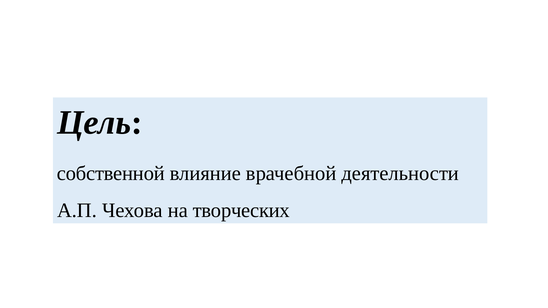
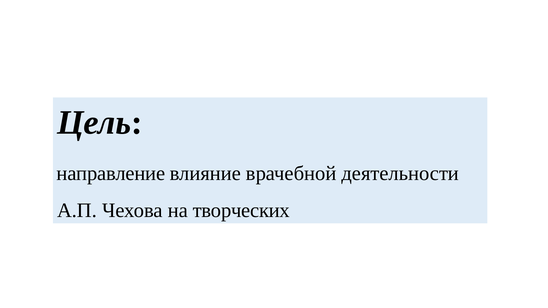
собственной: собственной -> направление (111, 174)
